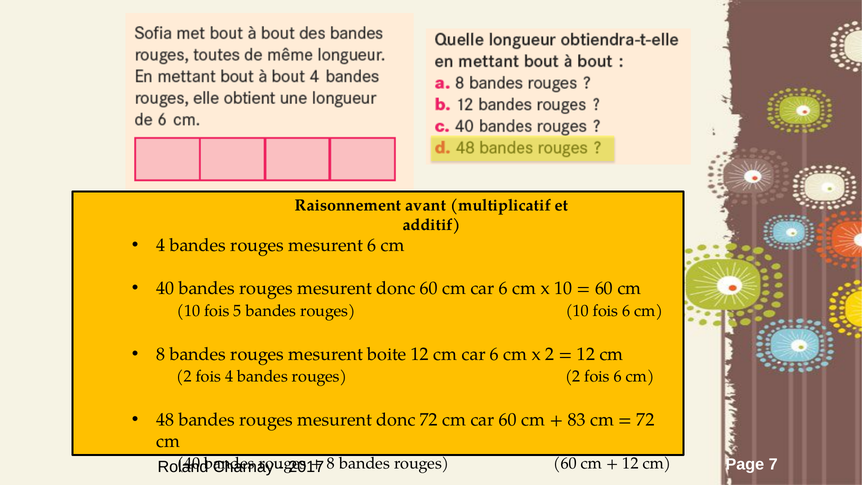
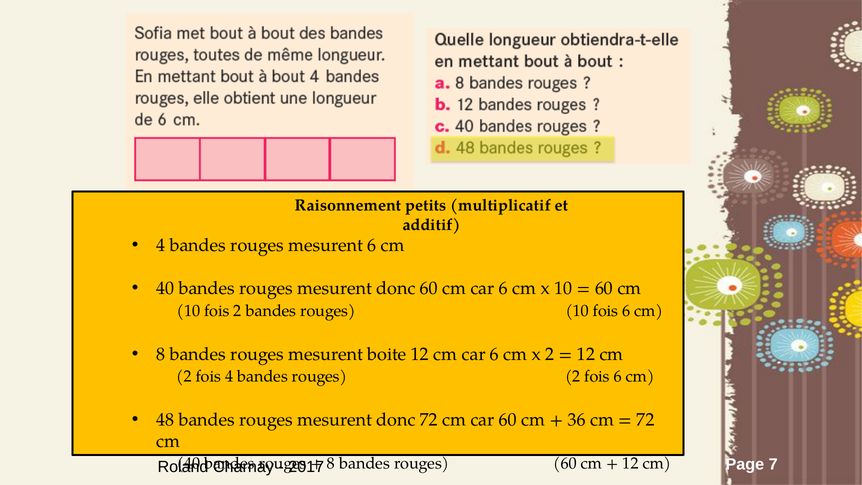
avant: avant -> petits (426, 206)
fois 5: 5 -> 2 (237, 311)
83: 83 -> 36 (577, 420)
